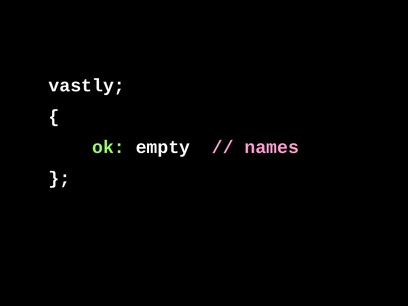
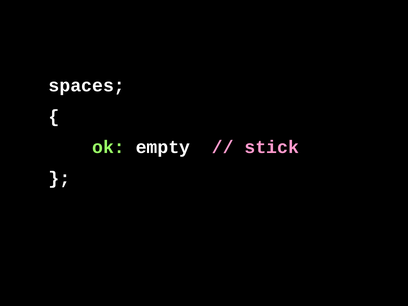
vastly: vastly -> spaces (87, 86)
names: names -> stick (272, 147)
